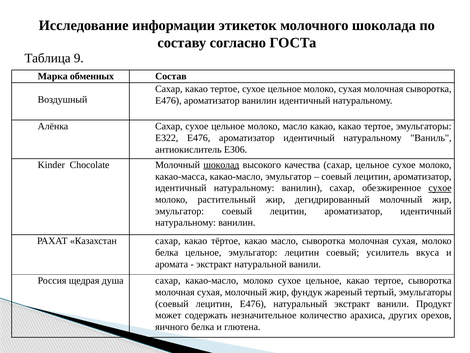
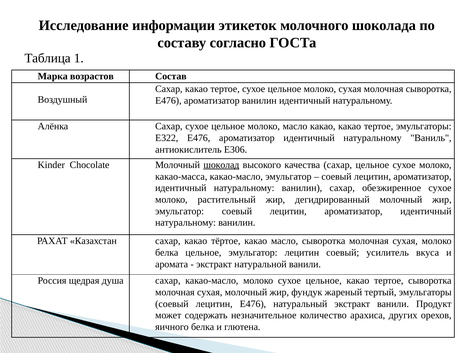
9: 9 -> 1 (79, 58)
обменных: обменных -> возрастов (92, 76)
сухое underline: present -> none (440, 188)
